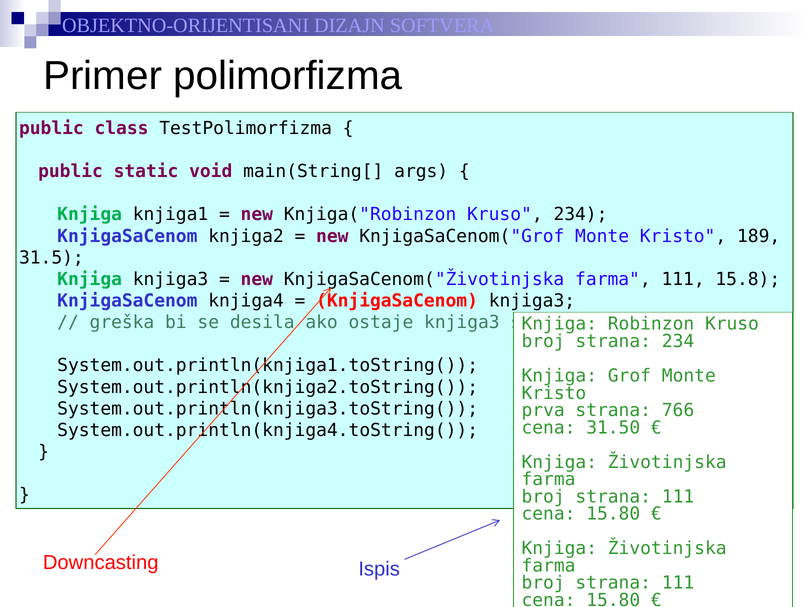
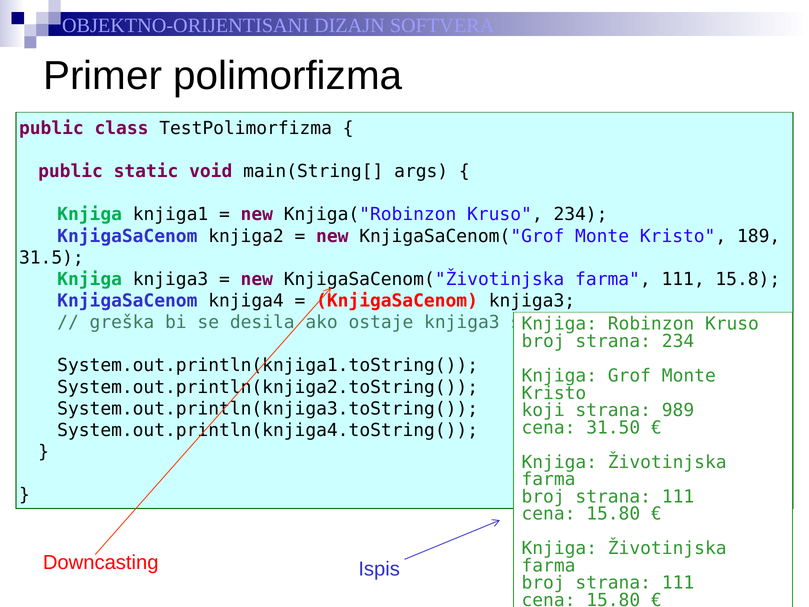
prva: prva -> koji (543, 410)
766: 766 -> 989 (678, 410)
